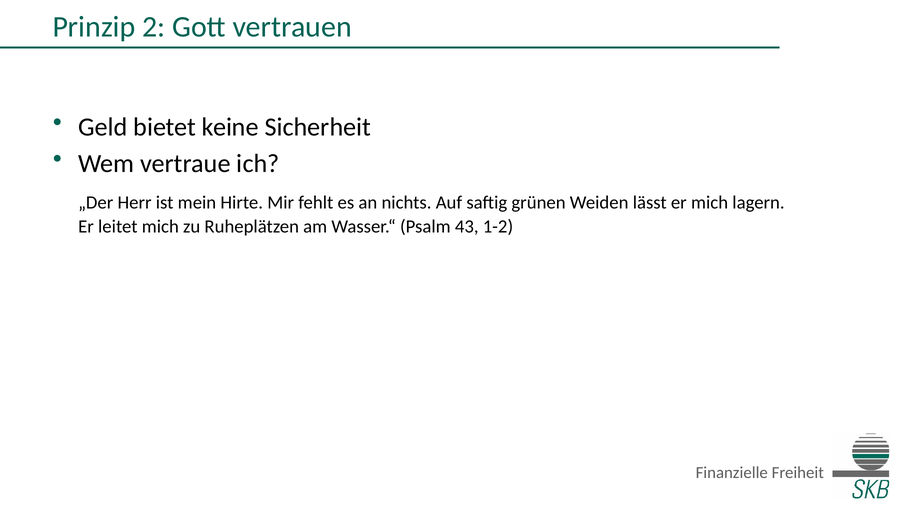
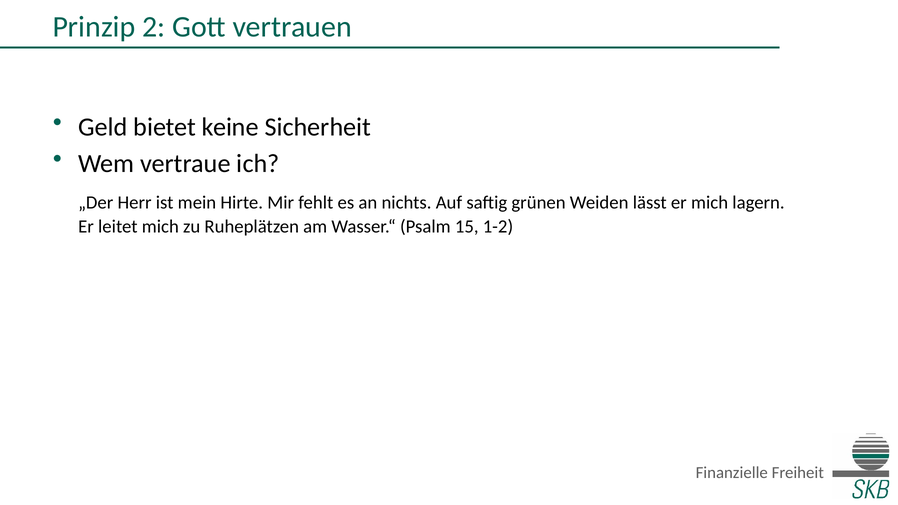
43: 43 -> 15 (467, 227)
